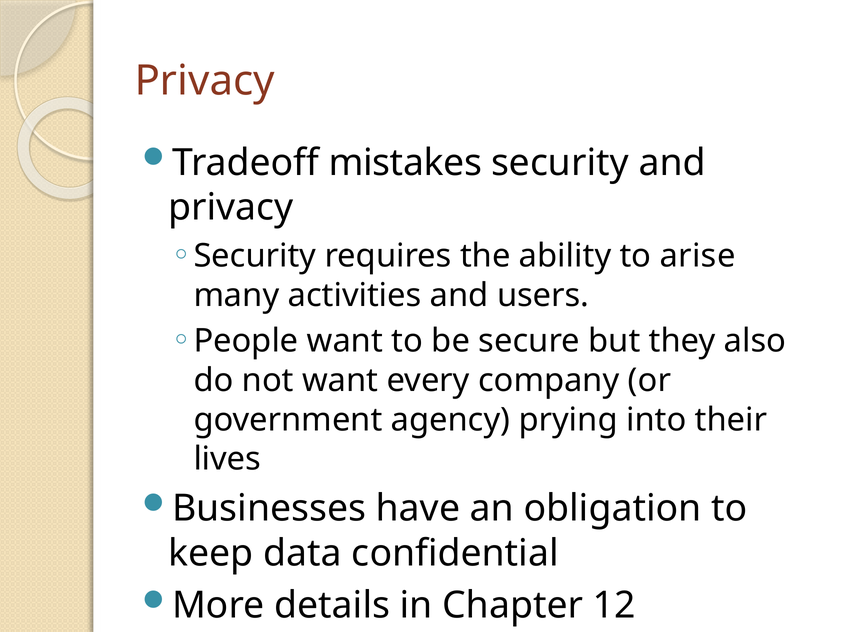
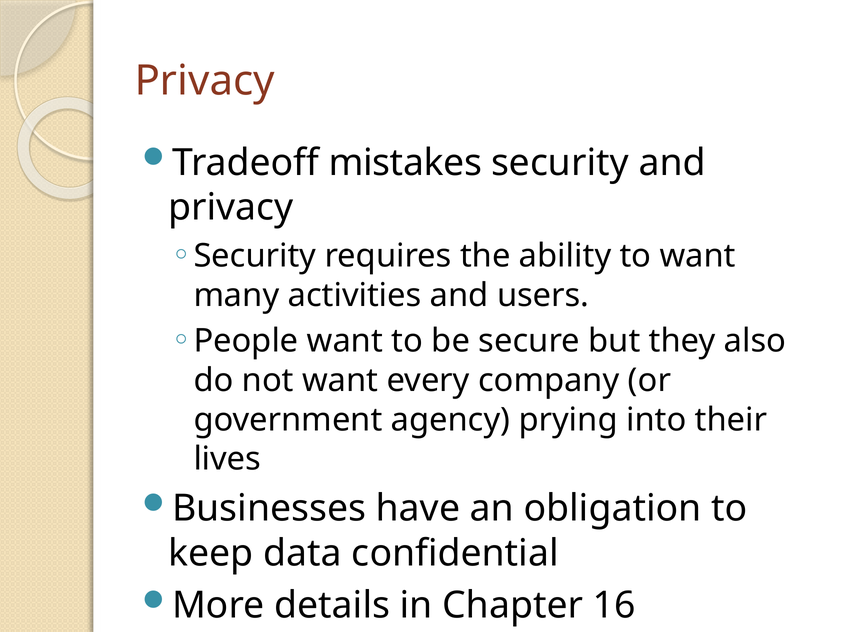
to arise: arise -> want (698, 256)
12: 12 -> 16 (614, 605)
